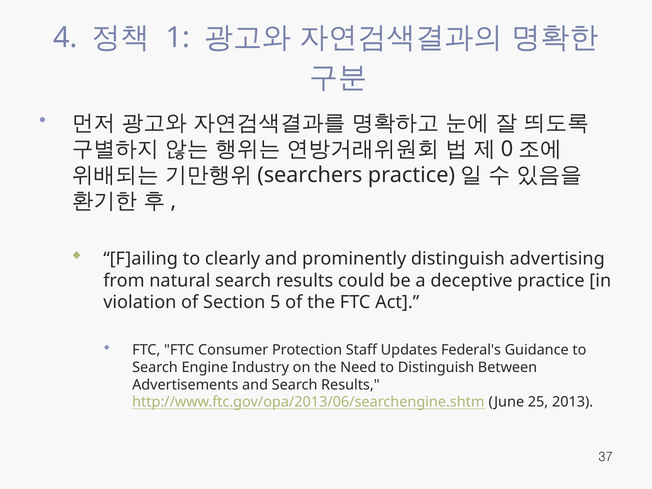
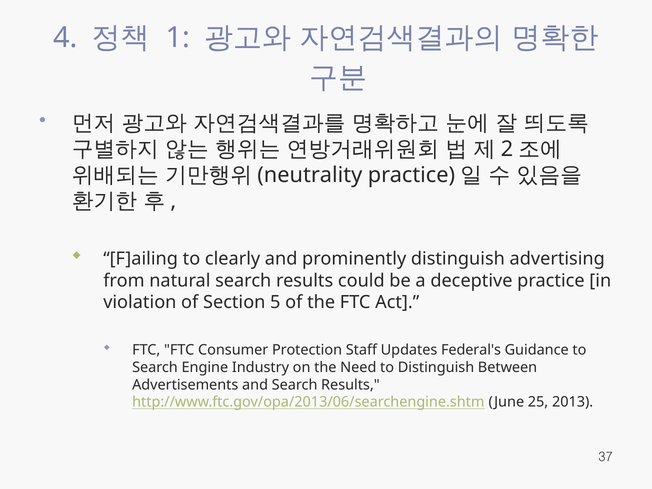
0: 0 -> 2 (507, 149)
searchers: searchers -> neutrality (310, 175)
